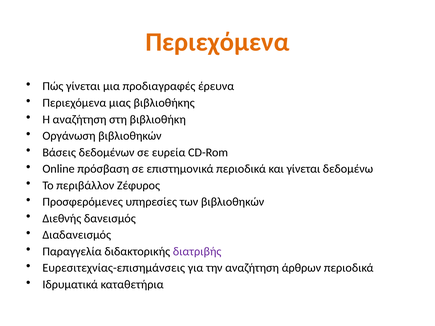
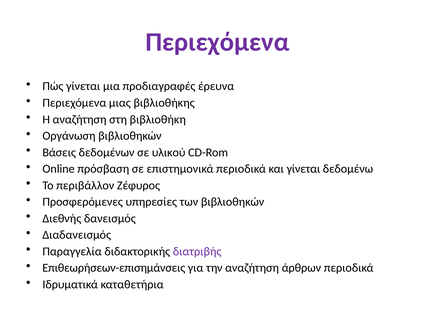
Περιεχόμενα colour: orange -> purple (217, 42)
ευρεία: ευρεία -> υλικού (169, 153)
Ευρεσιτεχνίας-επισημάνσεις: Ευρεσιτεχνίας-επισημάνσεις -> Επιθεωρήσεων-επισημάνσεις (114, 268)
